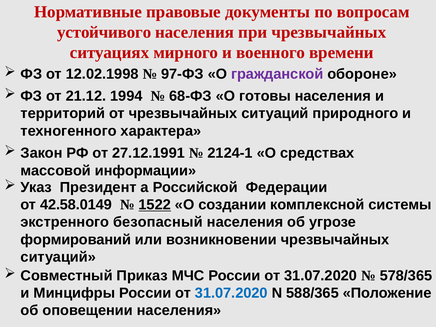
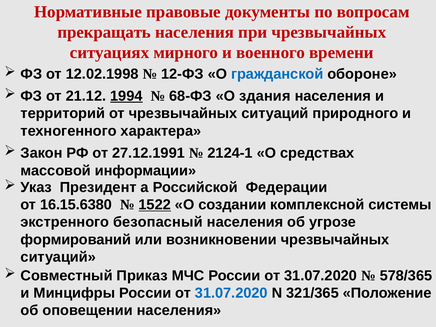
устойчивого: устойчивого -> прекращать (104, 32)
97-ФЗ: 97-ФЗ -> 12-ФЗ (182, 74)
гражданской colour: purple -> blue (277, 74)
1994 underline: none -> present (126, 96)
готовы: готовы -> здания (265, 96)
42.58.0149: 42.58.0149 -> 16.15.6380 (76, 205)
588/365: 588/365 -> 321/365 (313, 293)
